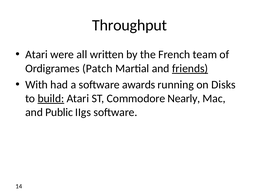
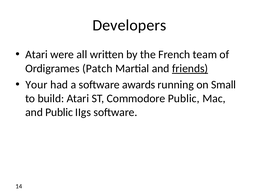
Throughput: Throughput -> Developers (129, 25)
With: With -> Your (36, 84)
Disks: Disks -> Small (224, 84)
build underline: present -> none (51, 98)
Commodore Nearly: Nearly -> Public (184, 98)
